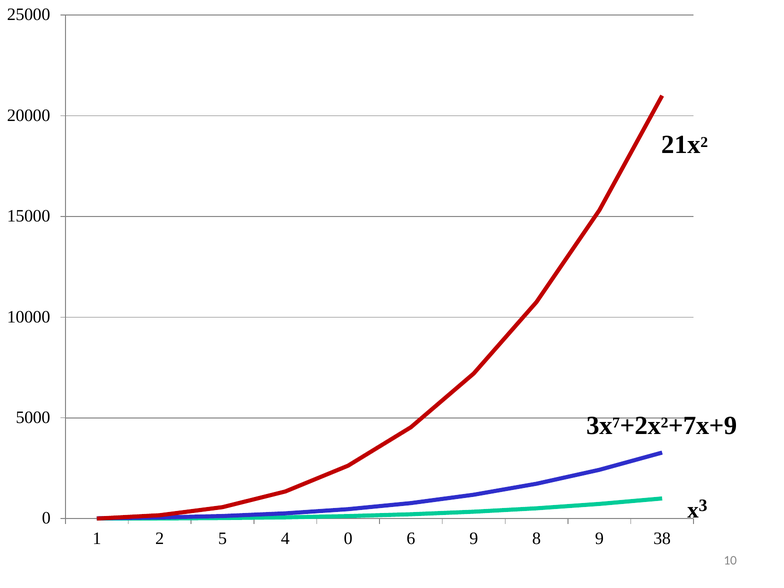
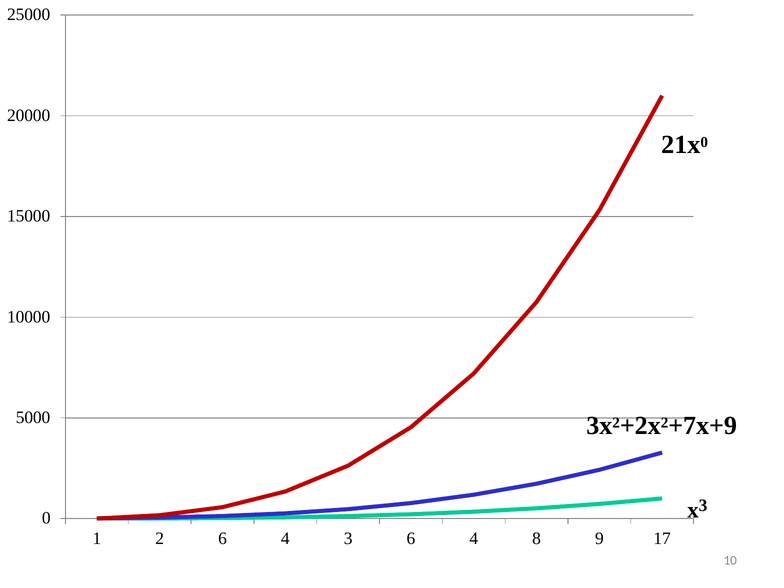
2: 2 -> 0 (704, 142)
7: 7 -> 2 (616, 423)
2 5: 5 -> 6 (222, 539)
4 0: 0 -> 3 (348, 539)
9: 9 -> 4 (474, 539)
38: 38 -> 17 (662, 539)
